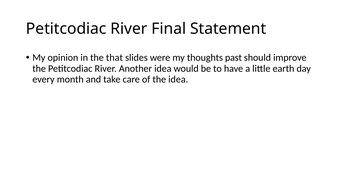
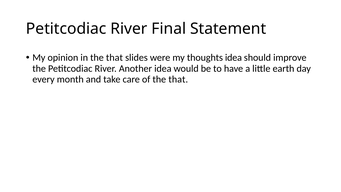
thoughts past: past -> idea (233, 58)
of the idea: idea -> that (178, 79)
